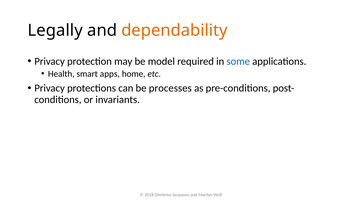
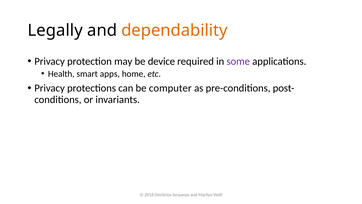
model: model -> device (161, 61)
some colour: blue -> purple (238, 61)
processes: processes -> computer (170, 88)
